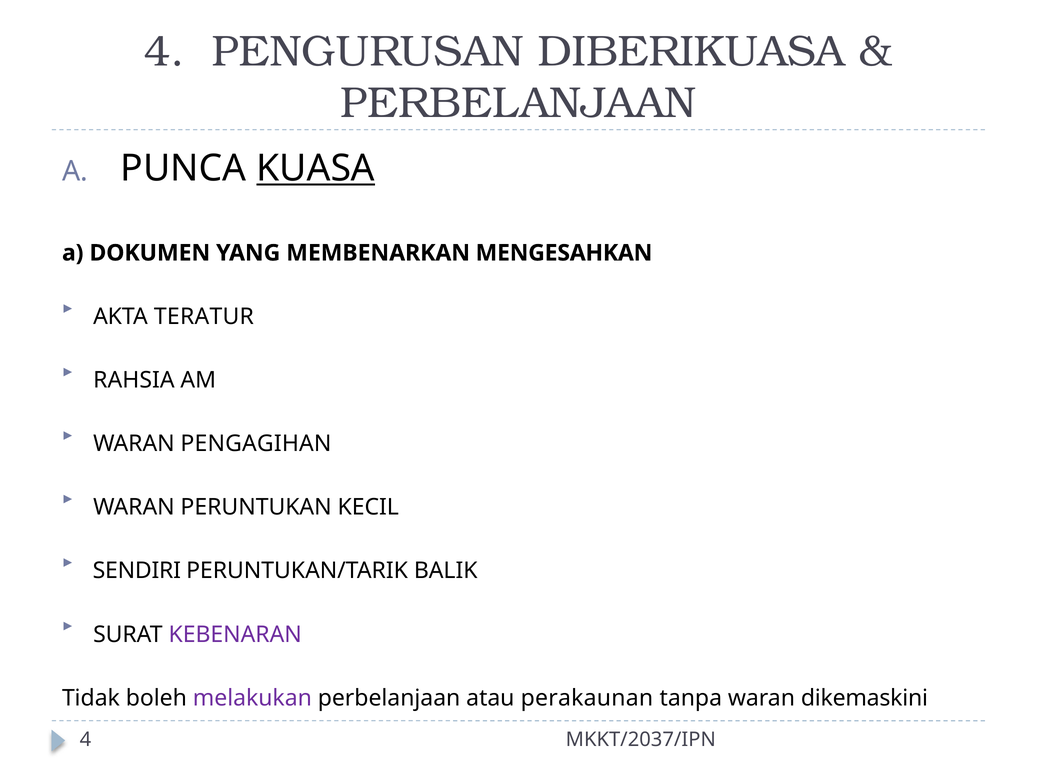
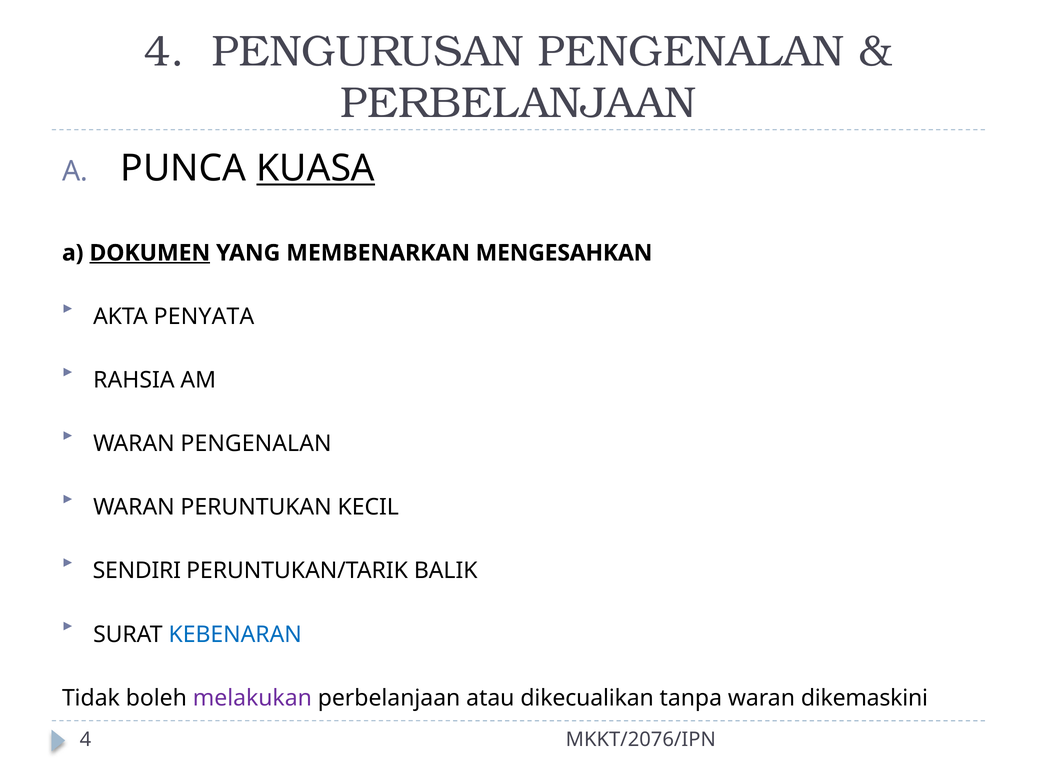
PENGURUSAN DIBERIKUASA: DIBERIKUASA -> PENGENALAN (691, 51)
DOKUMEN underline: none -> present (150, 253)
TERATUR: TERATUR -> PENYATA (204, 316)
WARAN PENGAGIHAN: PENGAGIHAN -> PENGENALAN (256, 444)
KEBENARAN colour: purple -> blue (235, 634)
perakaunan: perakaunan -> dikecualikan (587, 698)
MKKT/2037/IPN: MKKT/2037/IPN -> MKKT/2076/IPN (641, 739)
